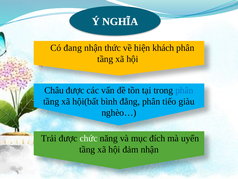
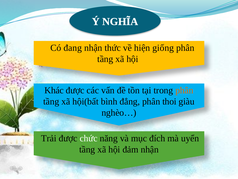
khách: khách -> giống (163, 48)
Châu: Châu -> Khác (54, 90)
phân colour: blue -> orange (184, 90)
tiếo: tiếo -> thoi (169, 101)
